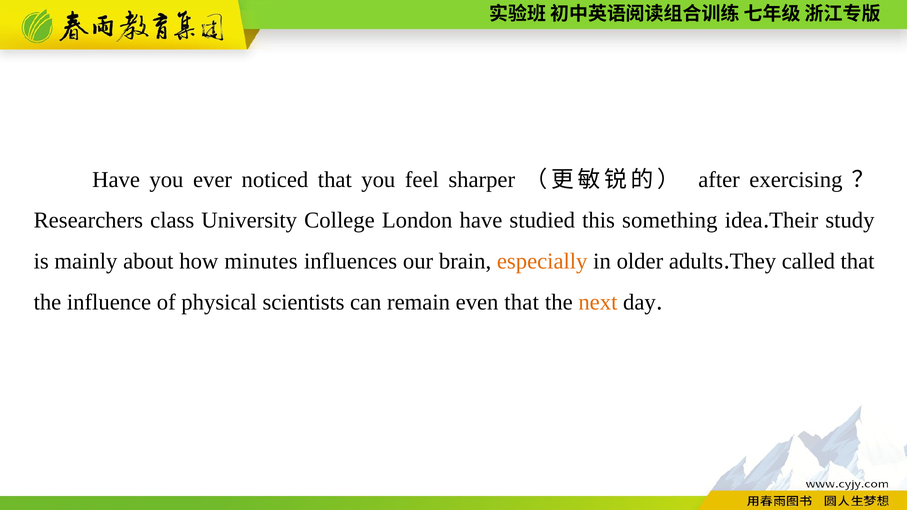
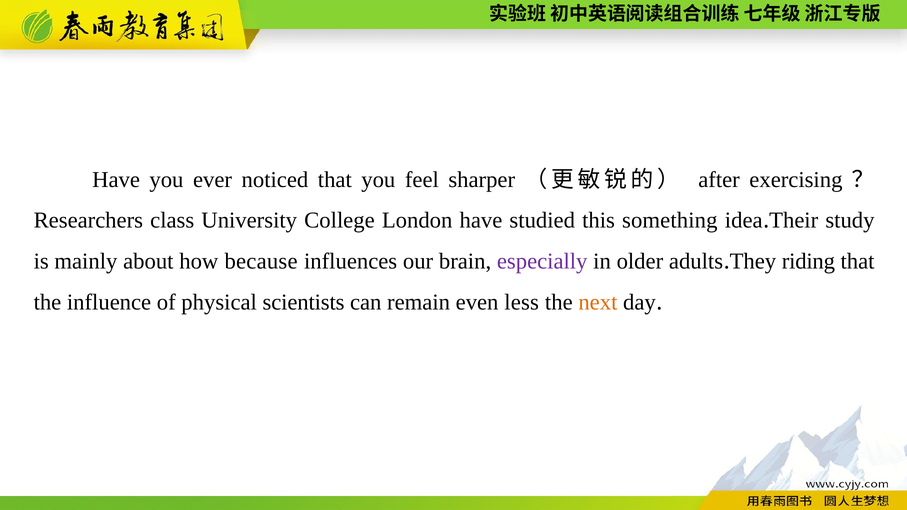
minutes: minutes -> because (261, 261)
especially colour: orange -> purple (542, 261)
called: called -> riding (808, 261)
even that: that -> less (522, 302)
